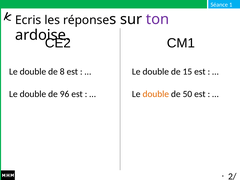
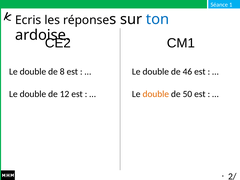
ton colour: purple -> blue (158, 19)
15: 15 -> 46 (187, 72)
96: 96 -> 12 (65, 94)
